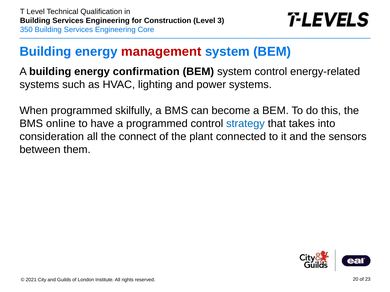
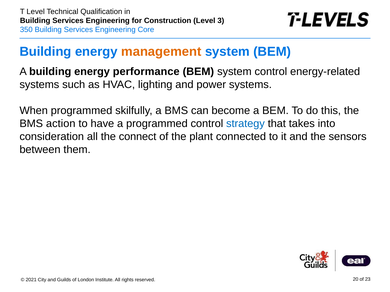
management colour: red -> orange (161, 52)
confirmation: confirmation -> performance (146, 72)
online: online -> action (61, 124)
